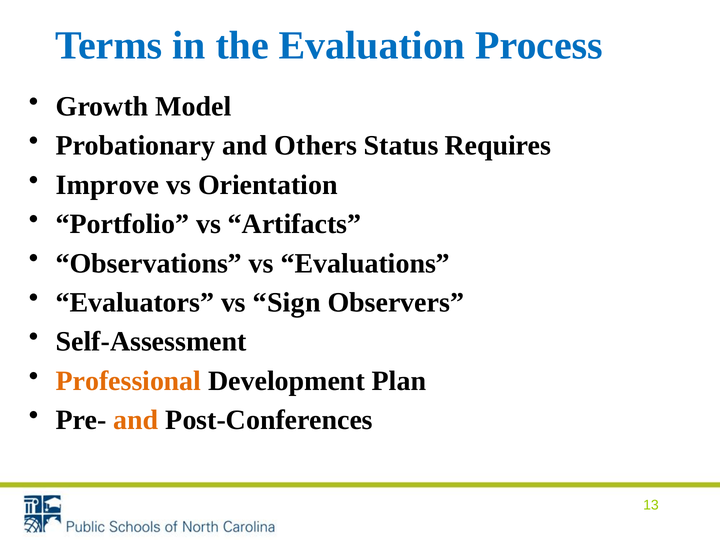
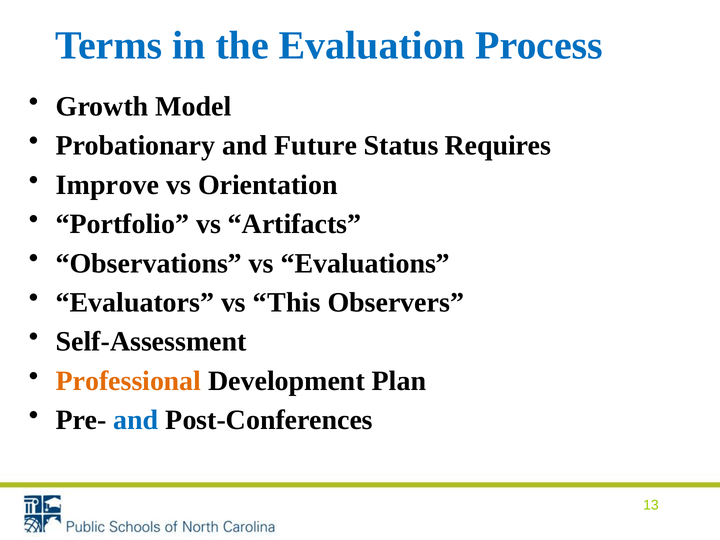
Others: Others -> Future (316, 146)
Sign: Sign -> This (287, 303)
and colour: orange -> blue (136, 420)
